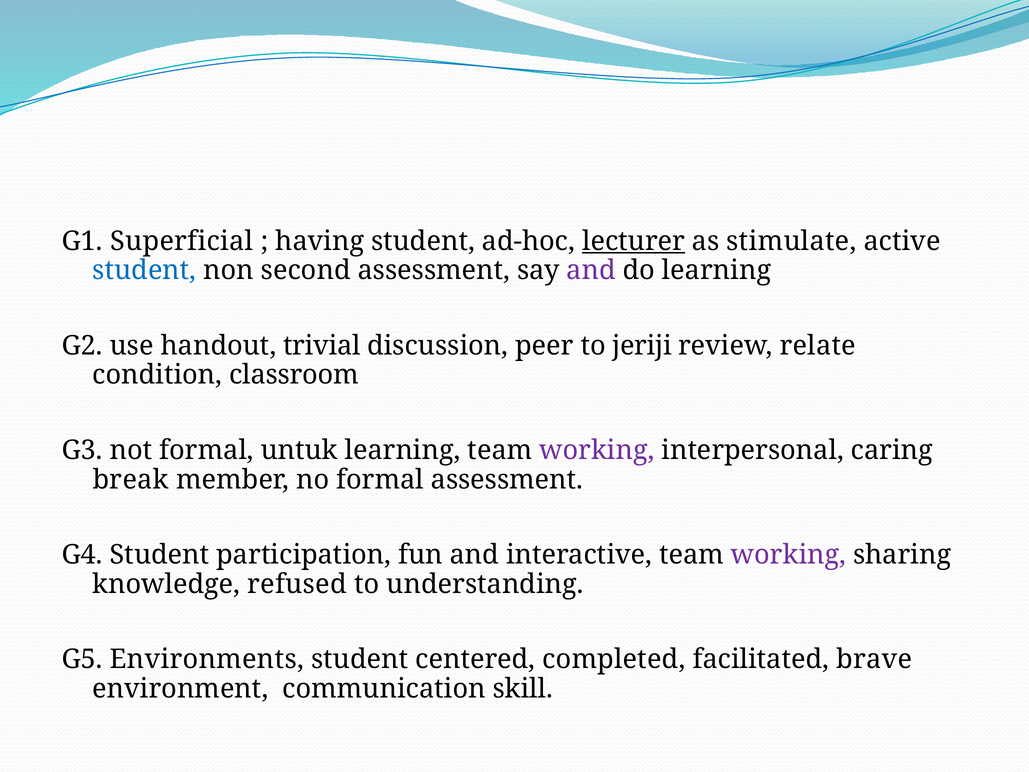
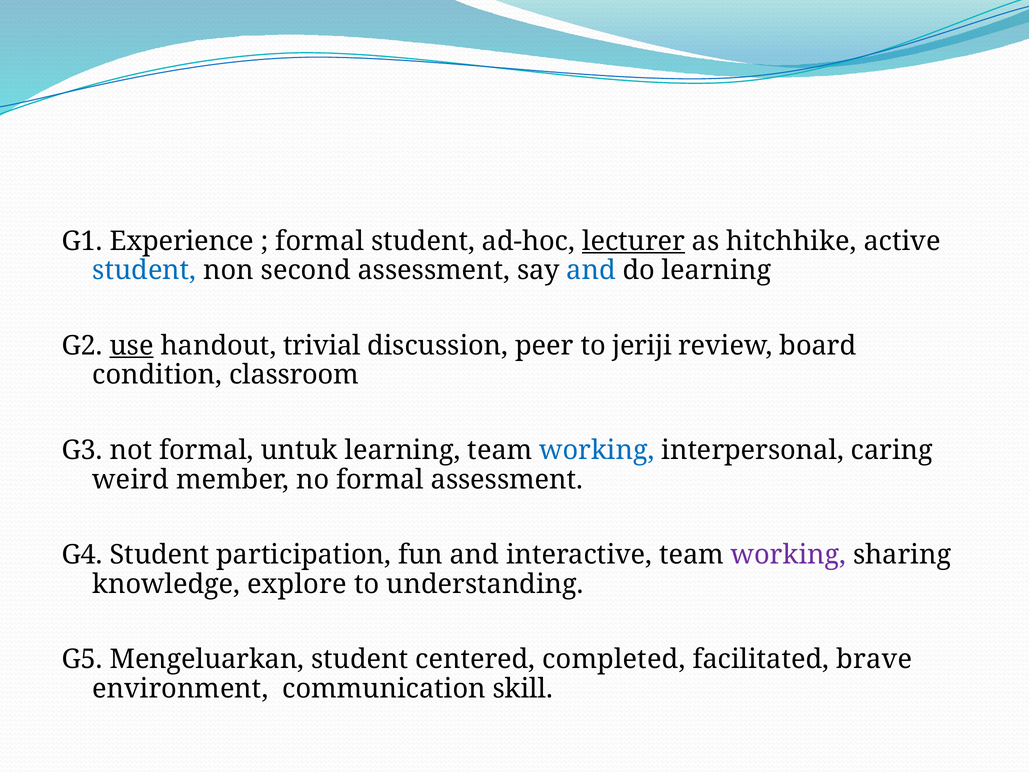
Superficial: Superficial -> Experience (182, 241)
having: having -> formal (320, 241)
stimulate: stimulate -> hitchhike (792, 241)
and colour: purple -> blue (591, 270)
use underline: none -> present (132, 346)
relate: relate -> board (818, 346)
working colour: purple -> blue (597, 450)
break: break -> weird (131, 479)
refused: refused -> explore (297, 584)
Environments: Environments -> Mengeluarkan (207, 659)
